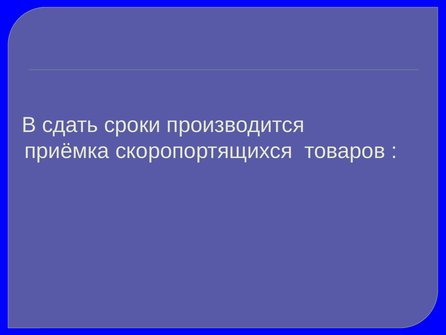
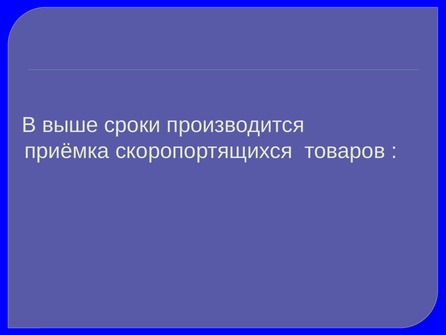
сдать: сдать -> выше (70, 125)
